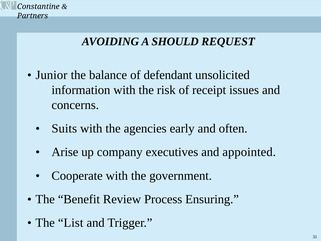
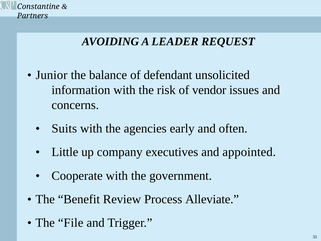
SHOULD: SHOULD -> LEADER (175, 41)
receipt: receipt -> vendor (209, 90)
Arise: Arise -> Little (65, 152)
Ensuring: Ensuring -> Alleviate (212, 199)
List: List -> File (71, 223)
